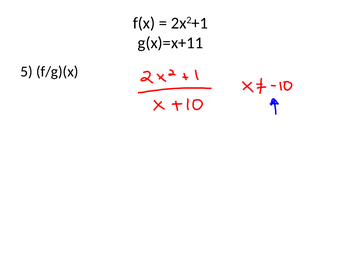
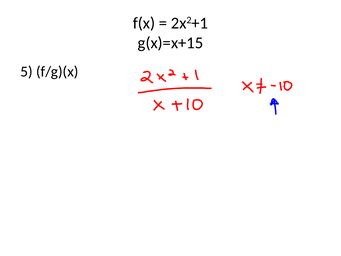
g(x)=x+11: g(x)=x+11 -> g(x)=x+15 (170, 43)
